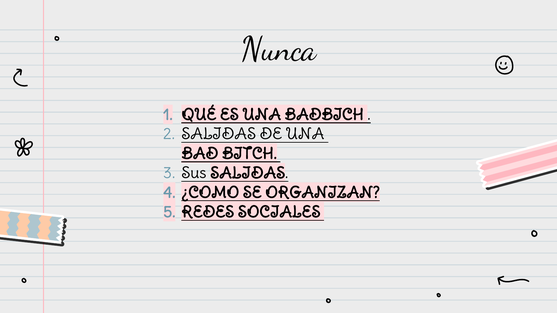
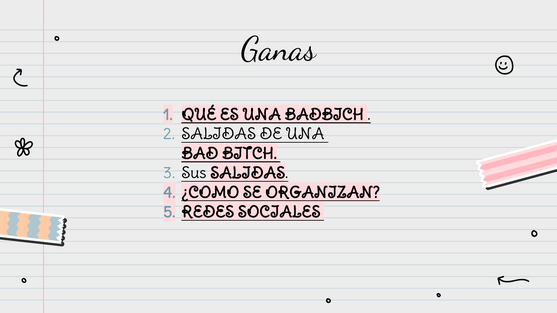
Nunca: Nunca -> Ganas (278, 49)
